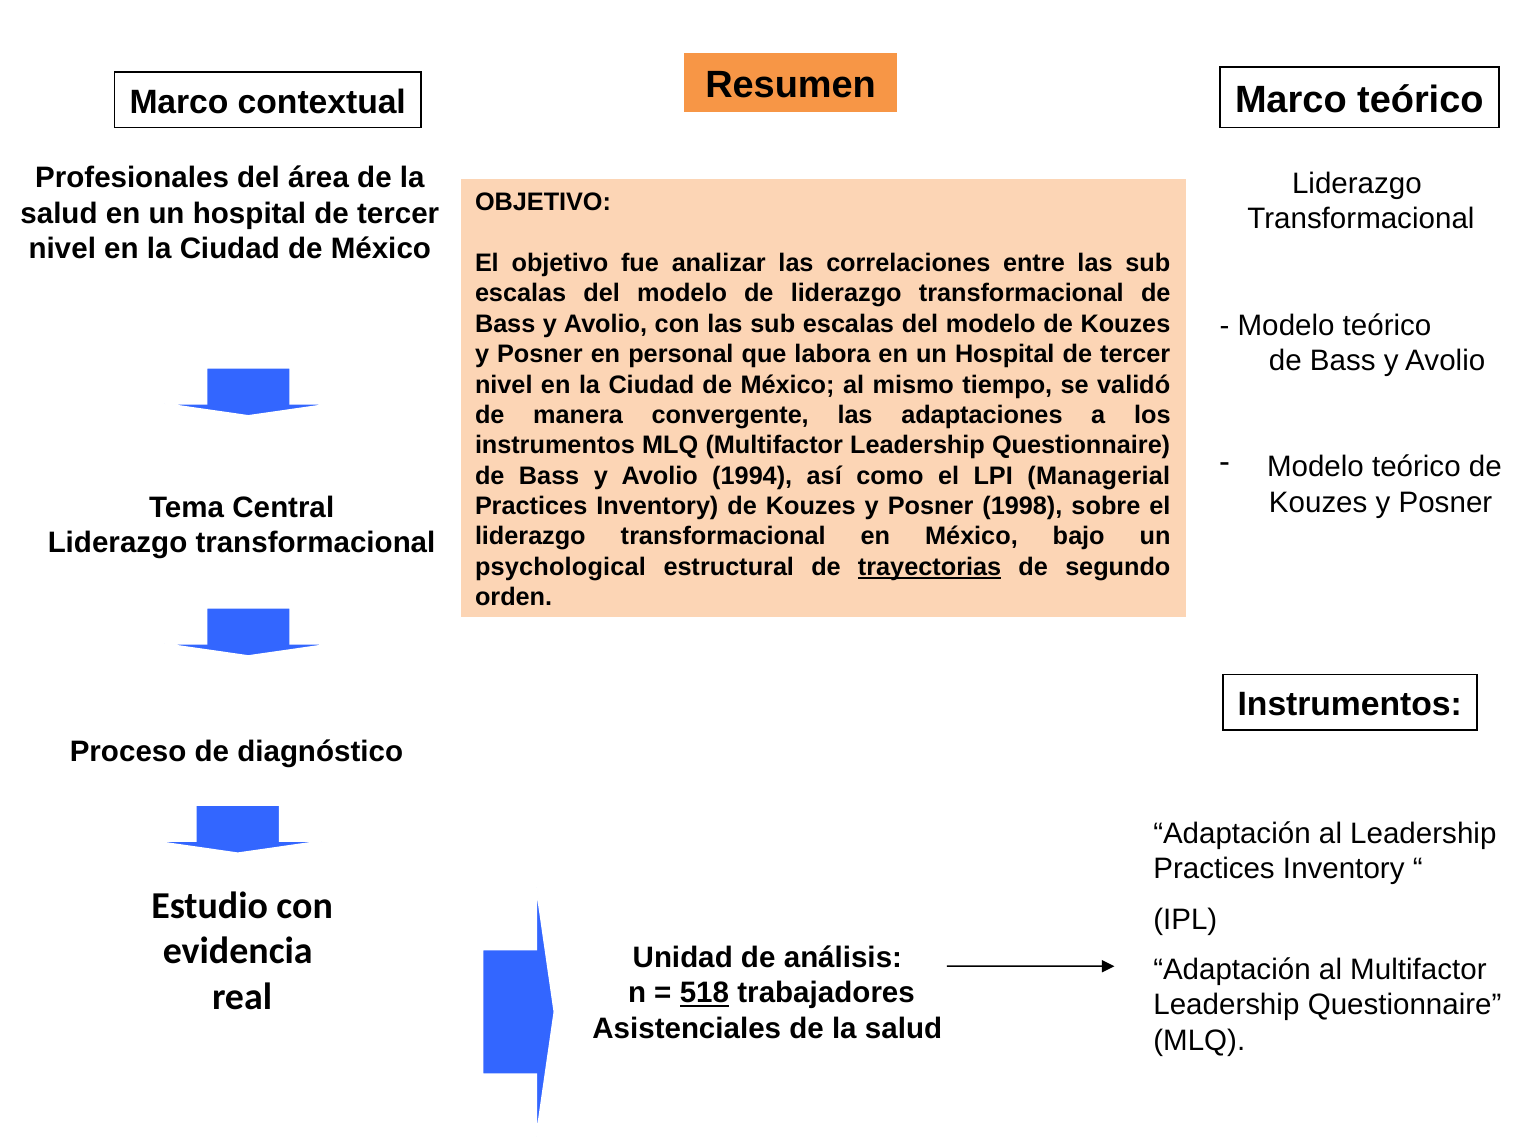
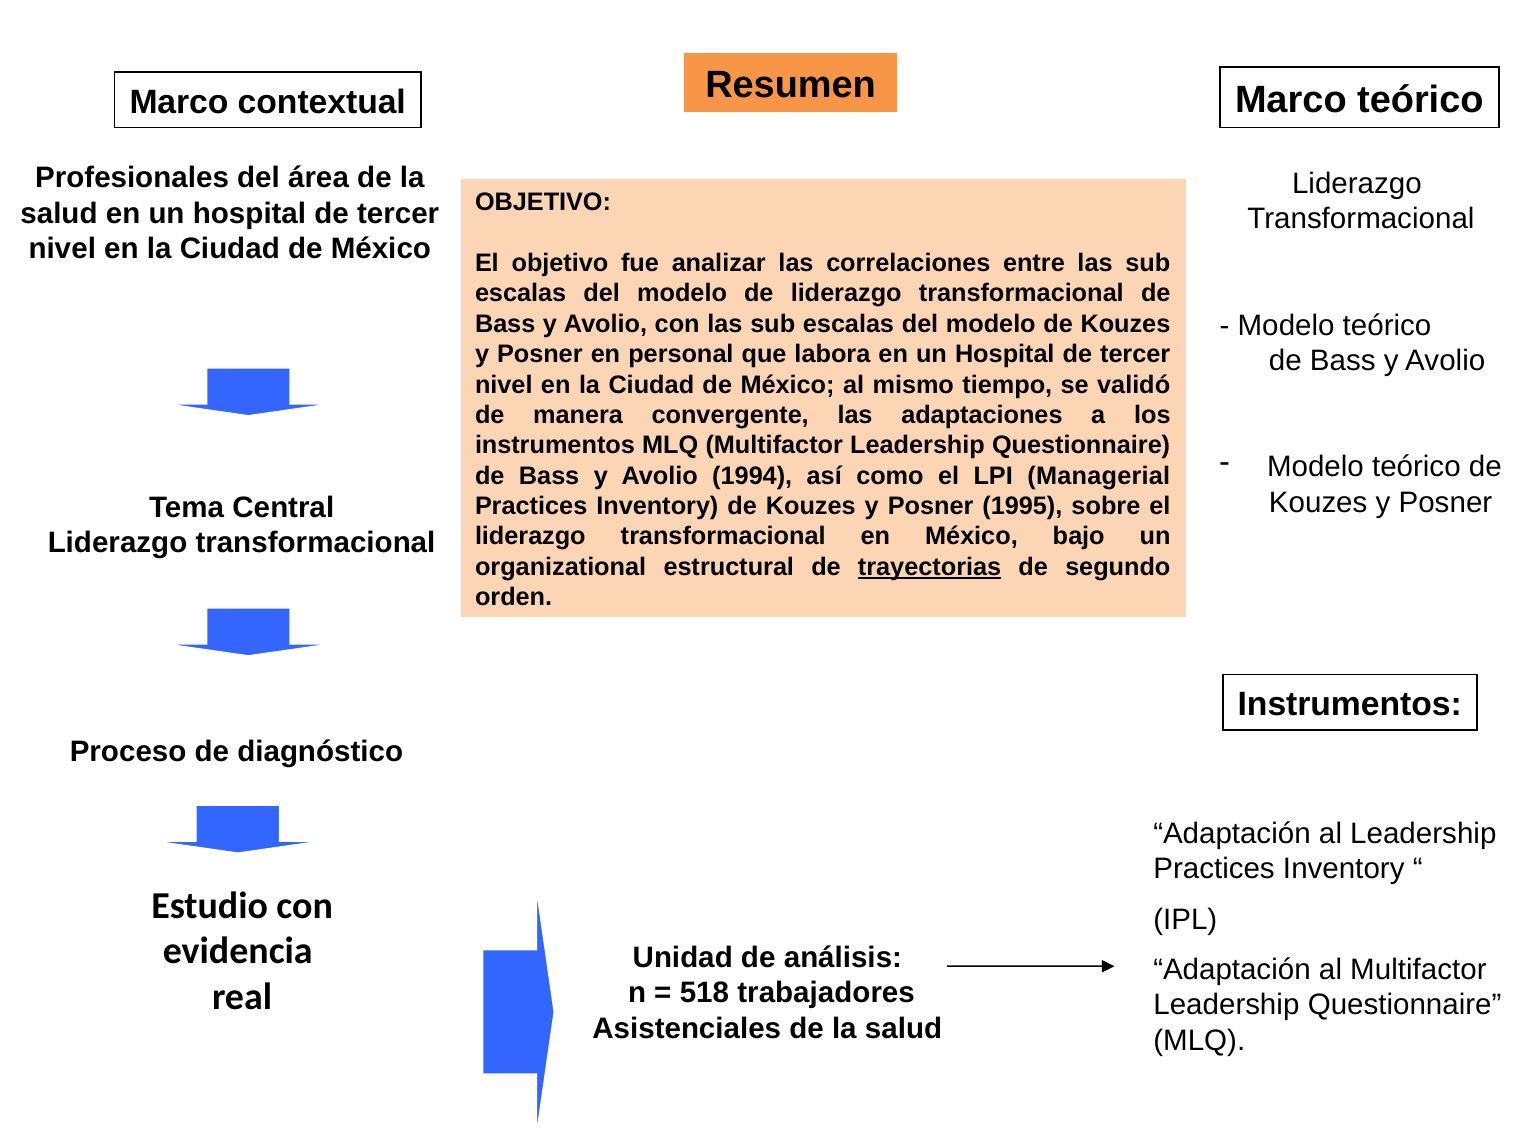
1998: 1998 -> 1995 (1022, 506)
psychological: psychological -> organizational (561, 567)
518 underline: present -> none (704, 993)
